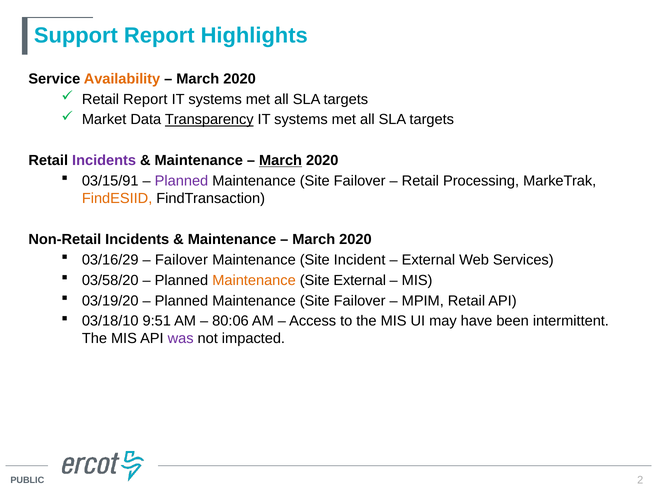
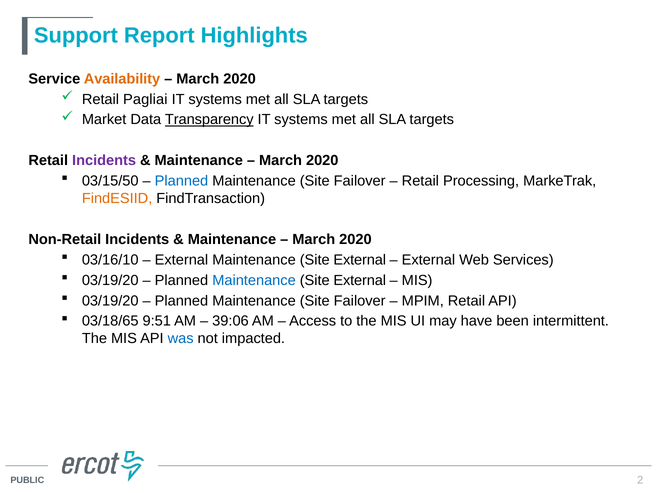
Retail Report: Report -> Pagliai (145, 99)
March underline: present -> none (281, 161)
03/15/91: 03/15/91 -> 03/15/50 (110, 181)
Planned colour: purple -> blue (181, 181)
03/16/29: 03/16/29 -> 03/16/10 (110, 260)
Failover: Failover -> External (181, 260)
Incident: Incident -> External (360, 260)
03/58/20: 03/58/20 -> 03/19/20 (110, 281)
Maintenance colour: orange -> blue (254, 281)
03/18/10: 03/18/10 -> 03/18/65 (110, 321)
80:06: 80:06 -> 39:06 (230, 321)
was colour: purple -> blue (181, 339)
